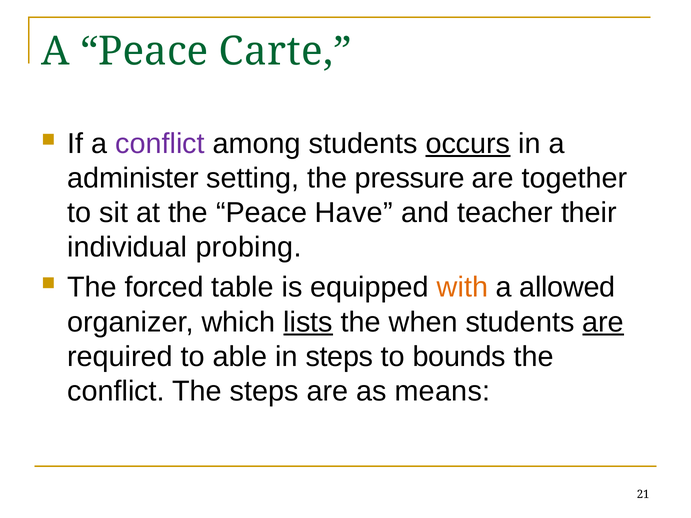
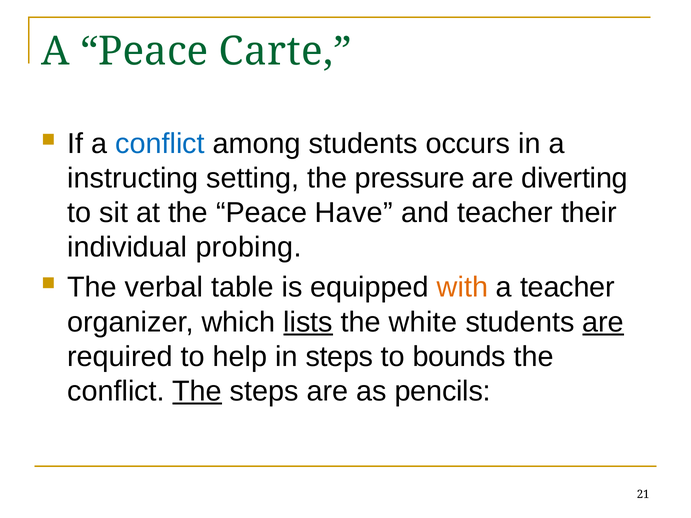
conflict colour: purple -> blue (160, 144)
occurs underline: present -> none (468, 144)
administer: administer -> instructing (133, 178)
together: together -> diverting (575, 178)
forced: forced -> verbal (164, 288)
a allowed: allowed -> teacher (567, 288)
when: when -> white (423, 322)
able: able -> help (240, 357)
The underline: none -> present (197, 391)
means: means -> pencils (443, 391)
